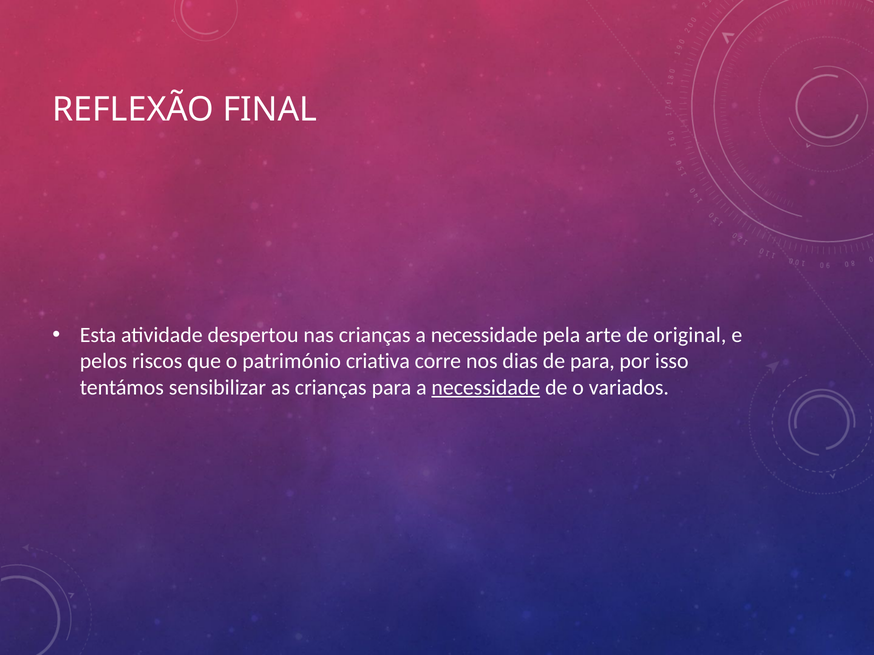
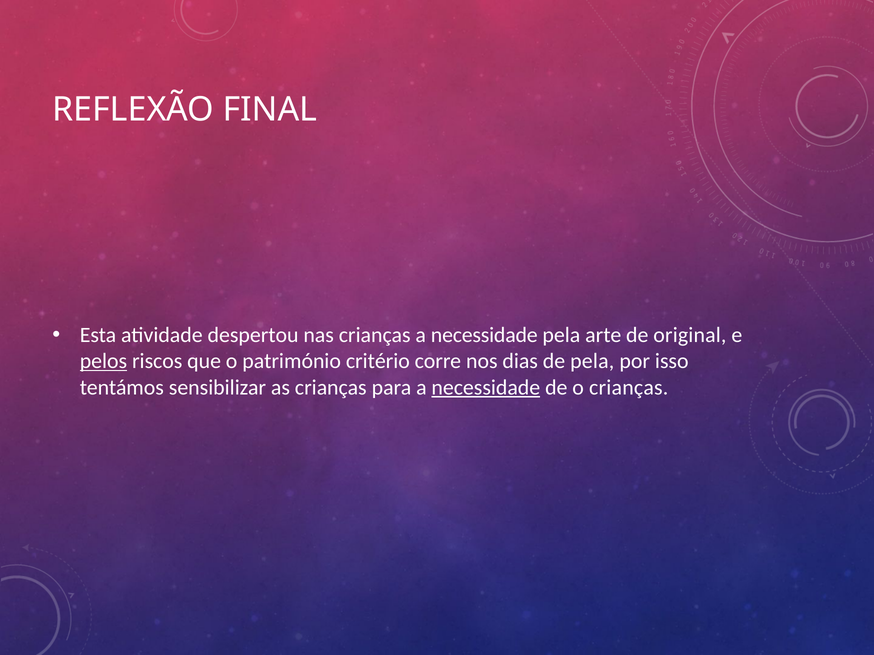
pelos underline: none -> present (103, 361)
criativa: criativa -> critério (378, 361)
de para: para -> pela (592, 361)
o variados: variados -> crianças (629, 388)
